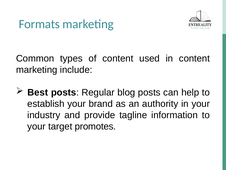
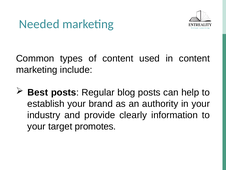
Formats: Formats -> Needed (39, 24)
tagline: tagline -> clearly (133, 115)
